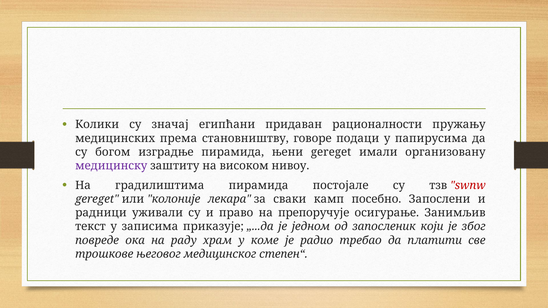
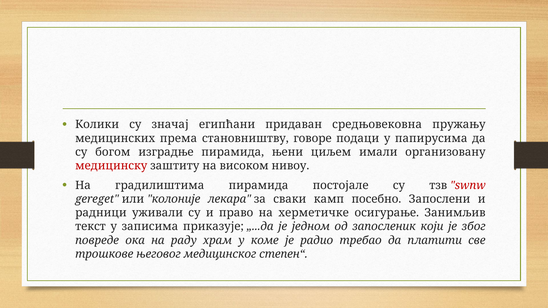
рационалности: рационалности -> средњовековна (377, 125)
њени gereget: gereget -> циљем (331, 152)
медицинску colour: purple -> red (111, 166)
препоручује: препоручује -> херметичке (314, 213)
